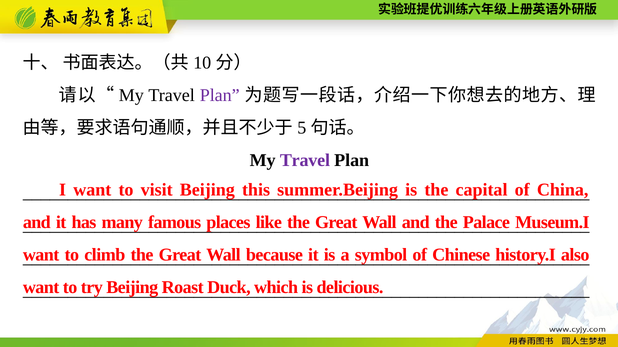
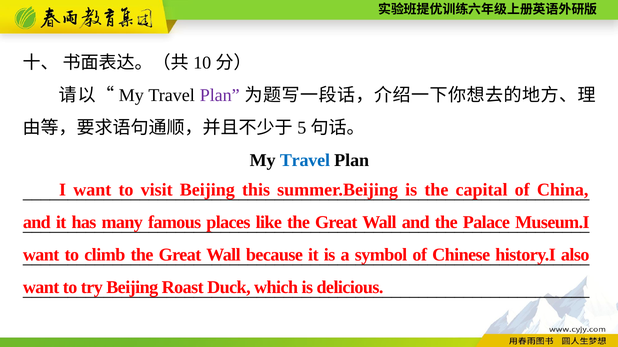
Travel colour: purple -> blue (305, 160)
